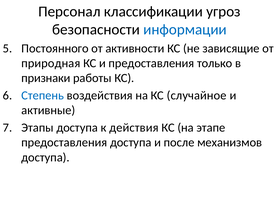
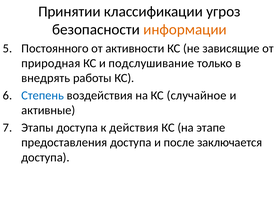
Персонал: Персонал -> Принятии (69, 12)
информации colour: blue -> orange (185, 30)
и предоставления: предоставления -> подслушивание (151, 63)
признаки: признаки -> внедрять (46, 78)
механизмов: механизмов -> заключается (230, 143)
